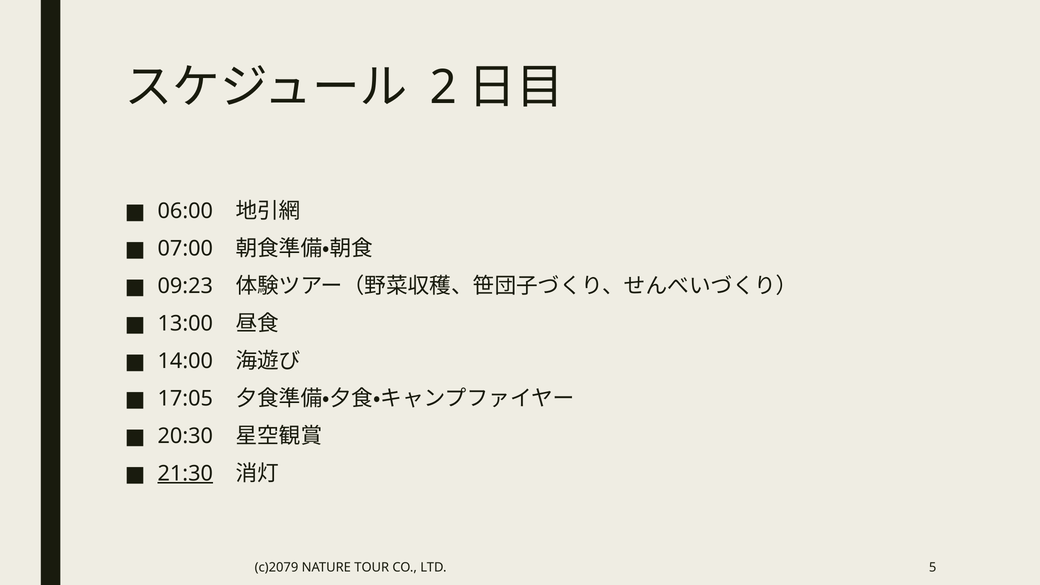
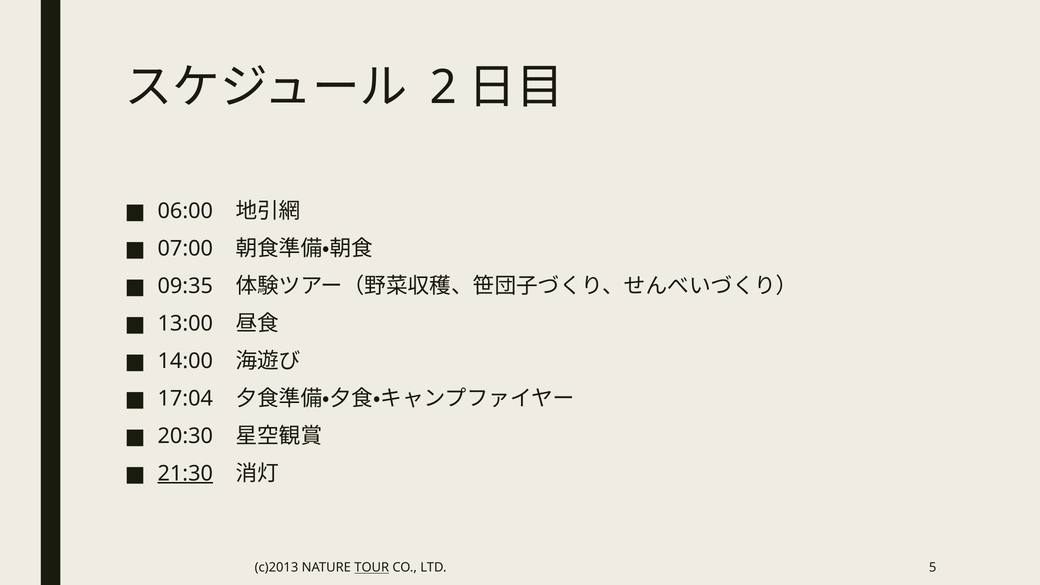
09:23: 09:23 -> 09:35 (185, 286)
17:05: 17:05 -> 17:04 (185, 399)
c)2079: c)2079 -> c)2013 (276, 568)
TOUR underline: none -> present (372, 568)
